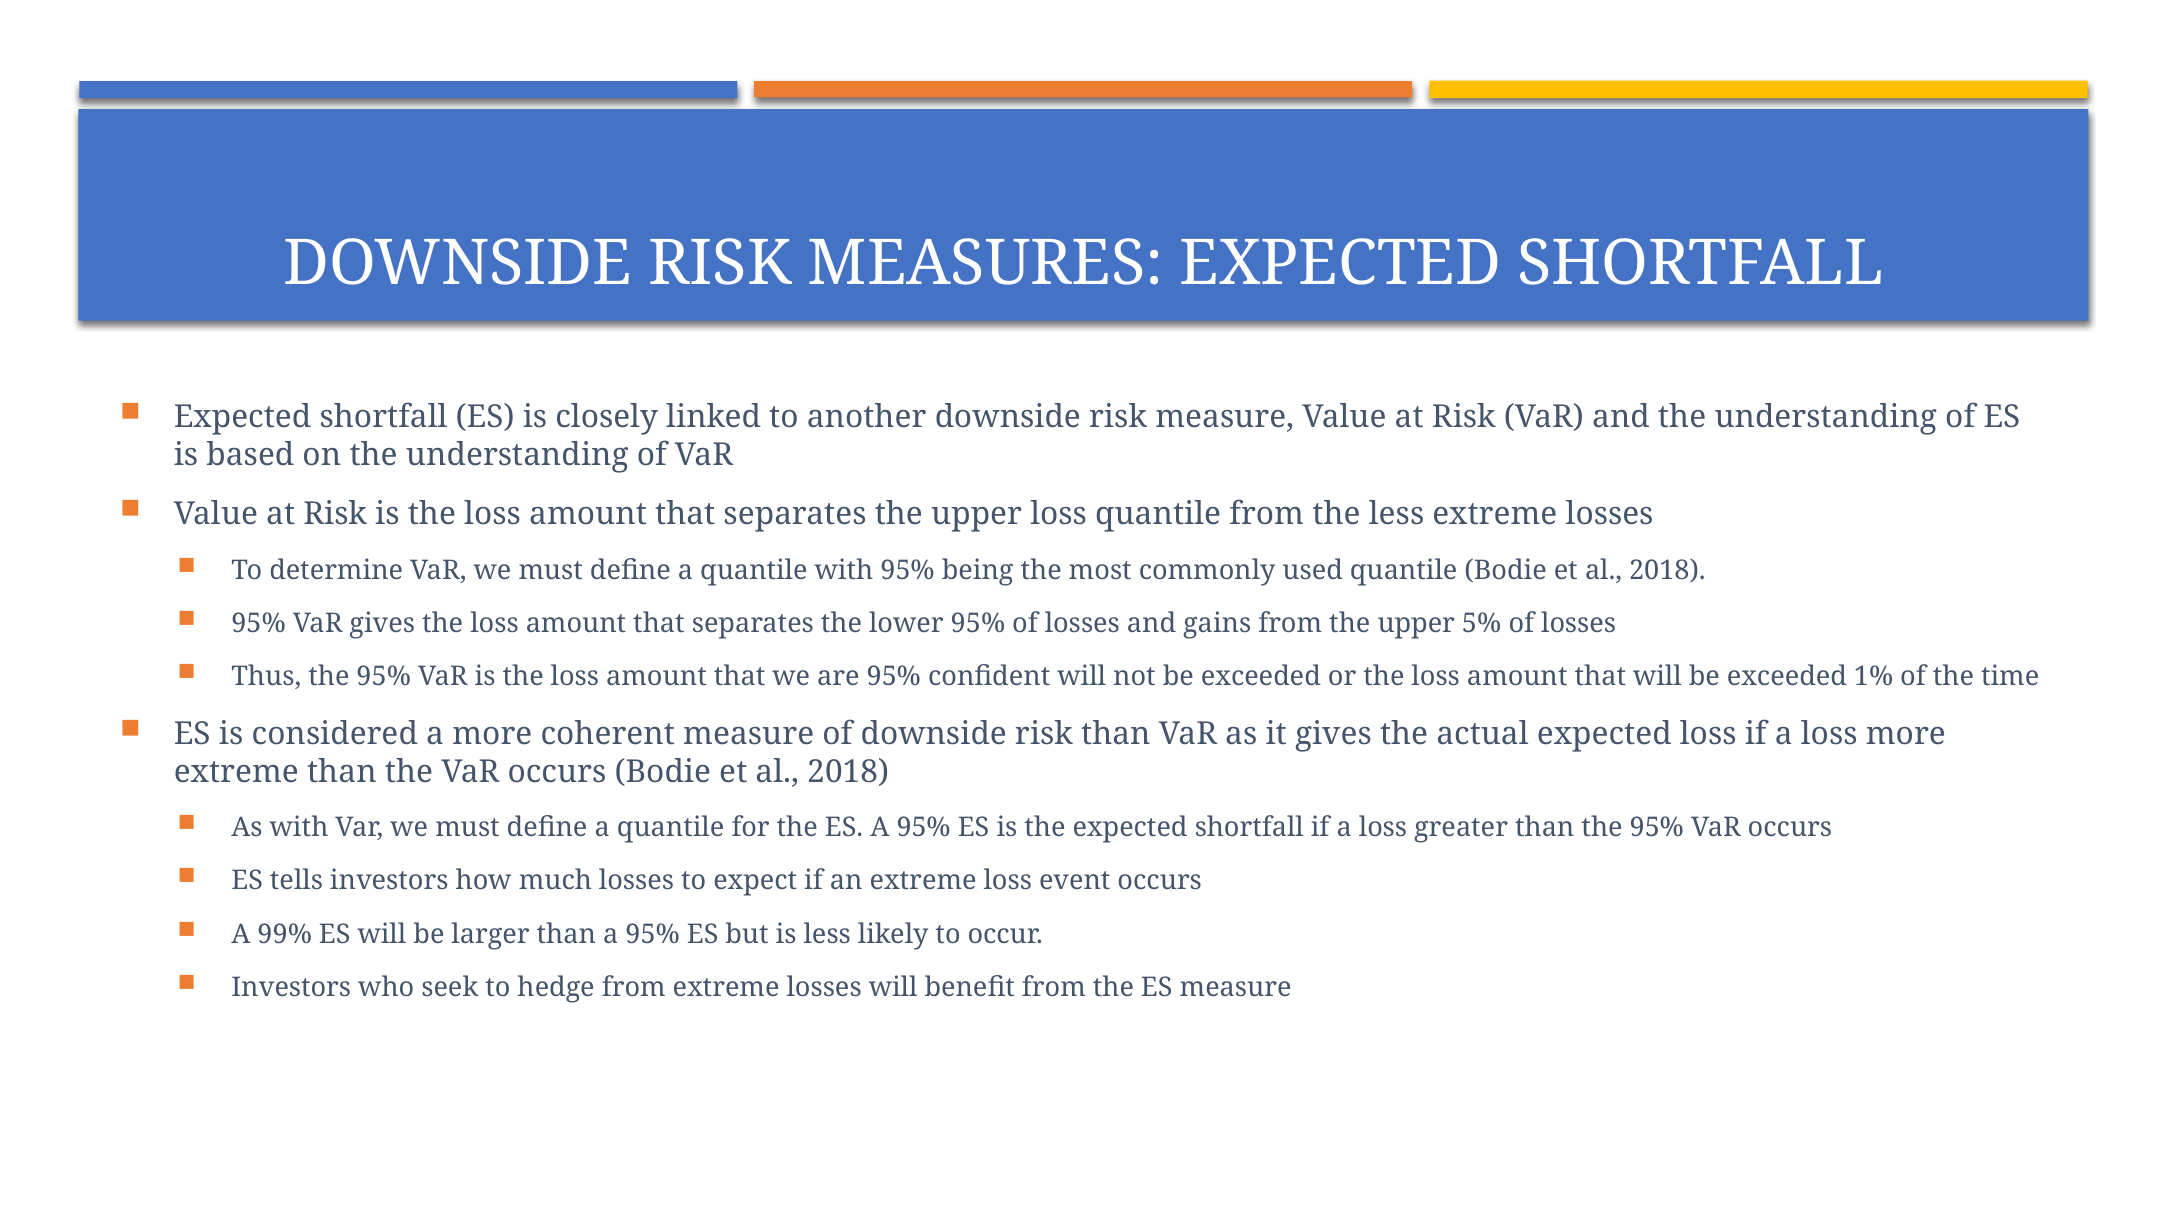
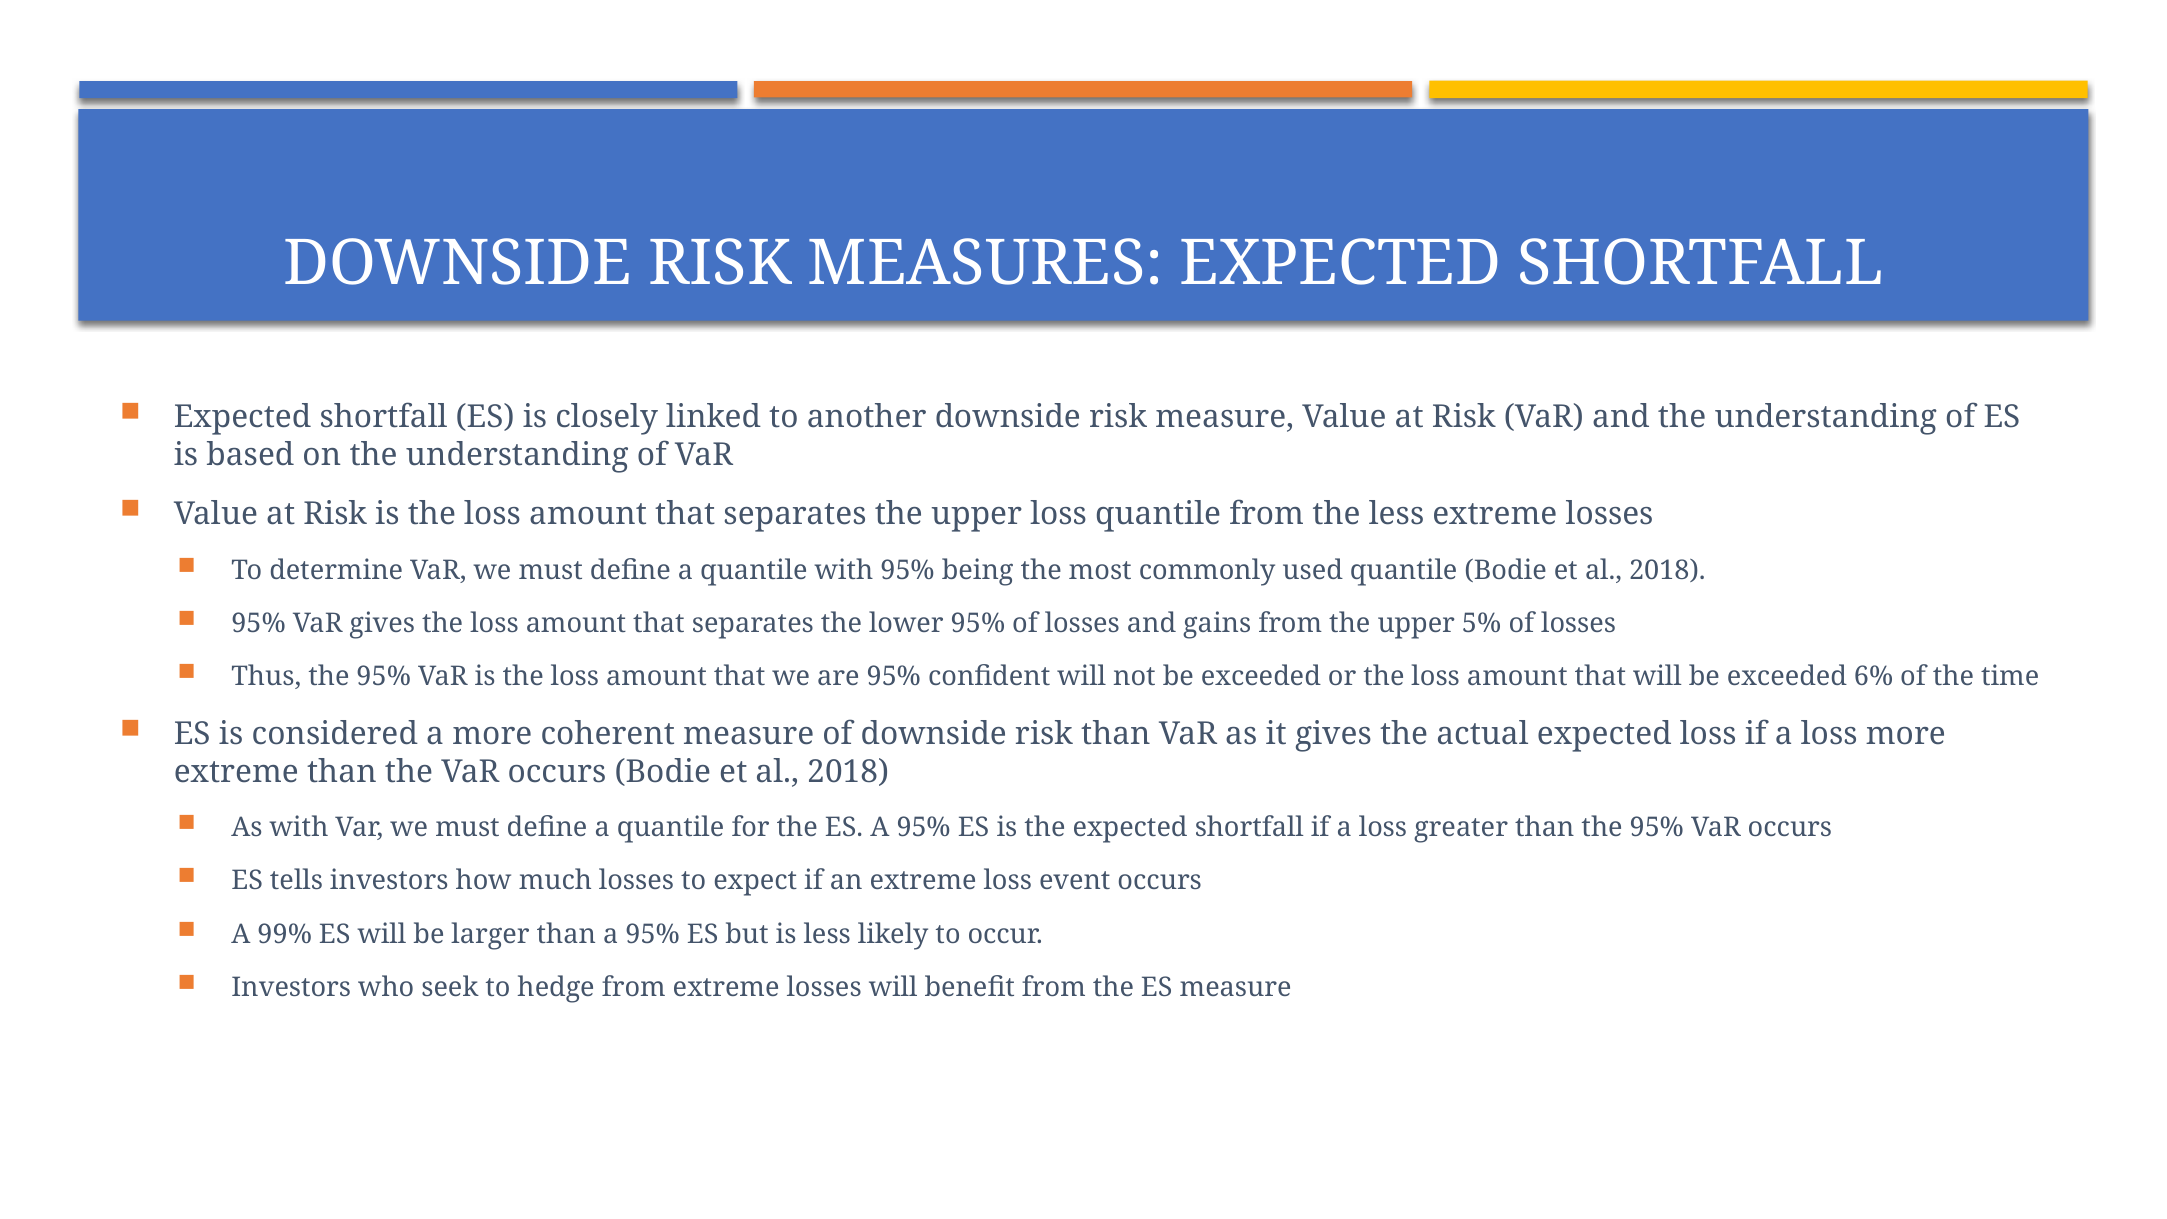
1%: 1% -> 6% (1874, 677)
